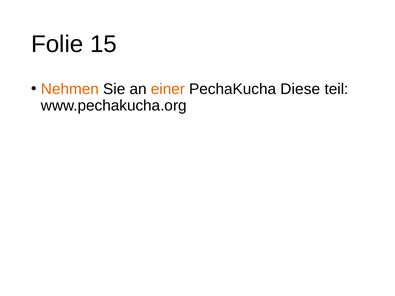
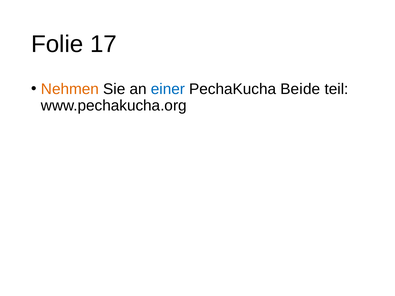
15: 15 -> 17 (103, 44)
einer colour: orange -> blue (168, 89)
Diese: Diese -> Beide (300, 89)
